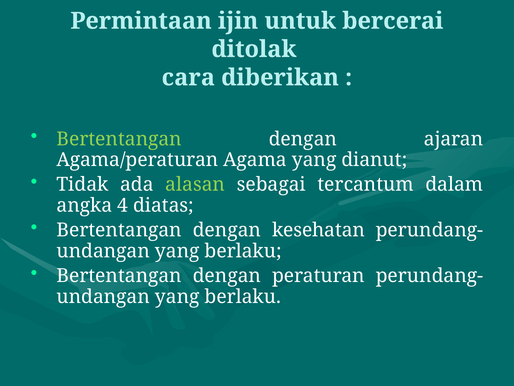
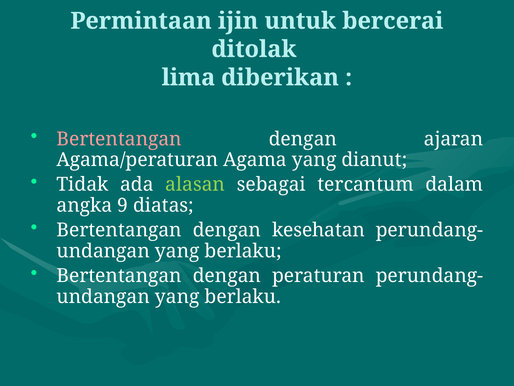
cara: cara -> lima (188, 77)
Bertentangan colour: light green -> pink (119, 139)
4: 4 -> 9 (123, 205)
